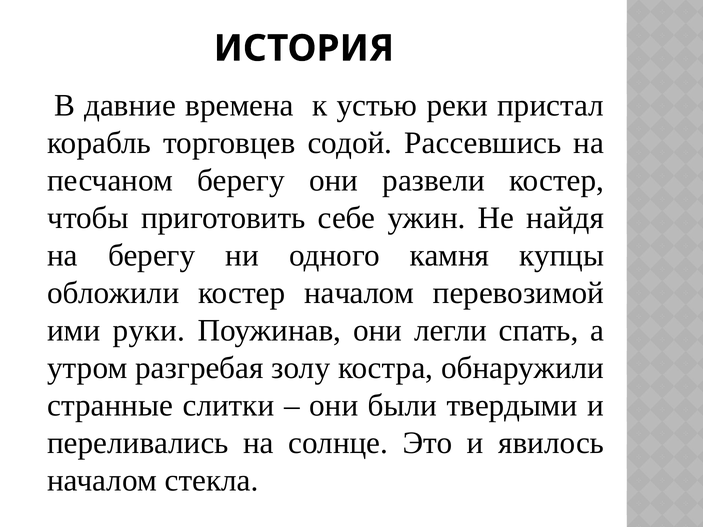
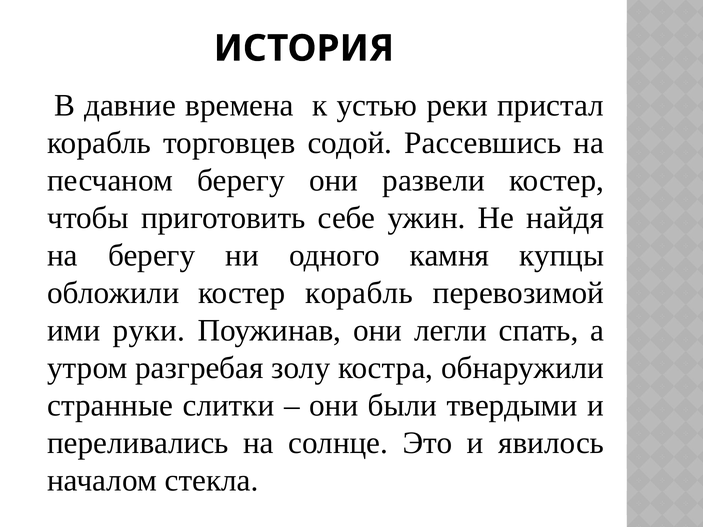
костер началом: началом -> корабль (359, 293)
